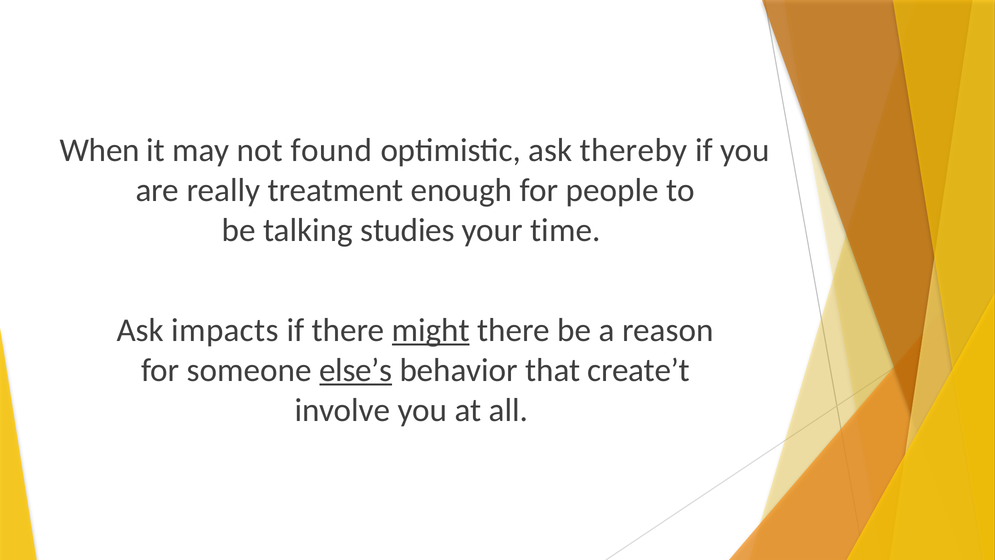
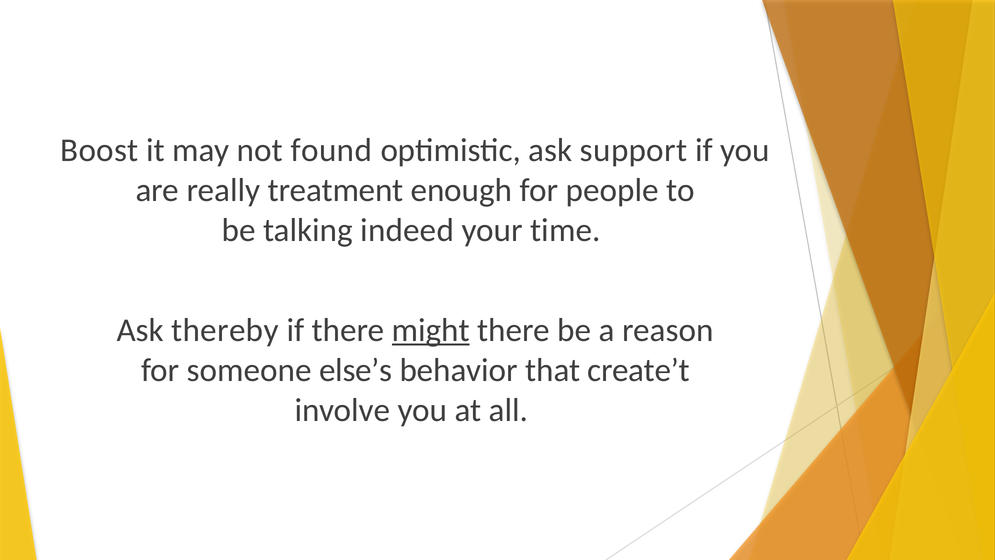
When: When -> Boost (99, 150)
thereby: thereby -> support (634, 150)
studies: studies -> indeed (407, 230)
impacts: impacts -> thereby (225, 330)
else’s underline: present -> none (356, 370)
